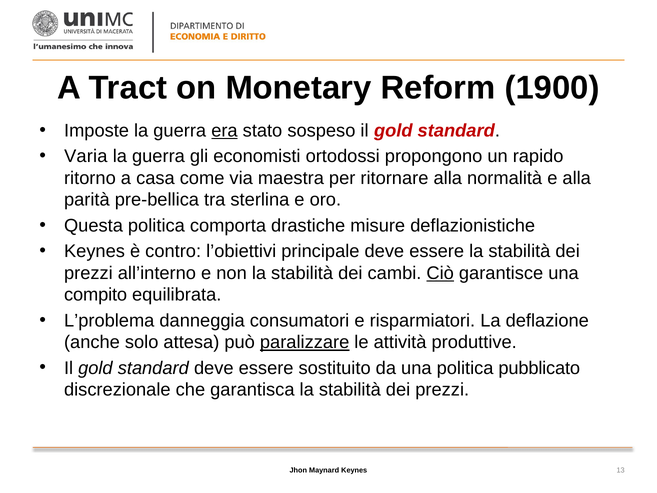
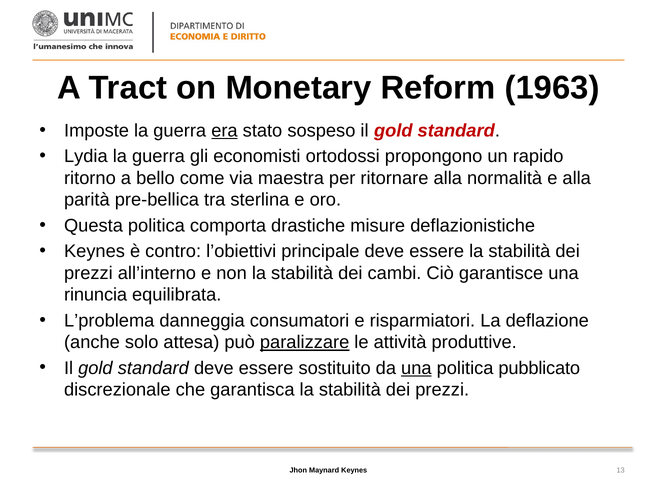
1900: 1900 -> 1963 (552, 88)
Varia: Varia -> Lydia (86, 156)
casa: casa -> bello (155, 178)
Ciò underline: present -> none (440, 273)
compito: compito -> rinuncia (96, 295)
una underline: none -> present (416, 368)
